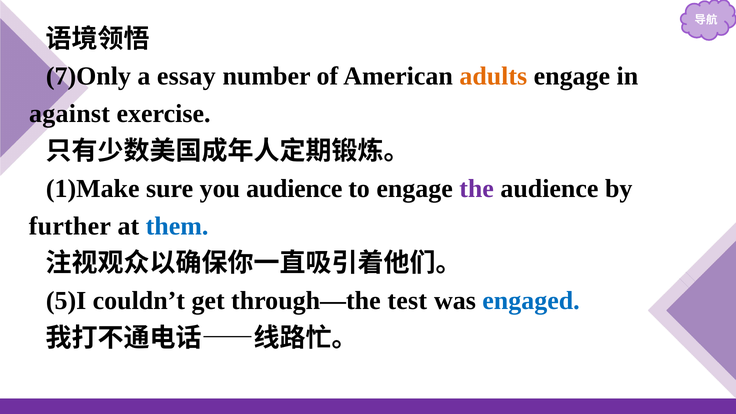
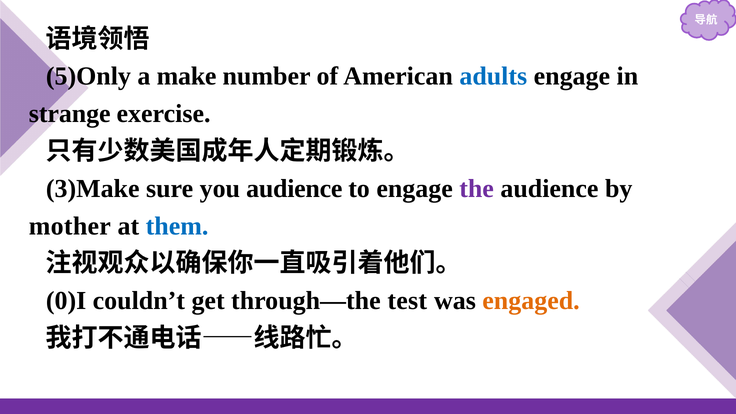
7)Only: 7)Only -> 5)Only (88, 76)
essay: essay -> make (187, 76)
adults colour: orange -> blue (493, 76)
against: against -> strange (70, 114)
1)Make: 1)Make -> 3)Make (93, 189)
further: further -> mother (70, 226)
5)I: 5)I -> 0)I (66, 301)
engaged colour: blue -> orange (531, 301)
